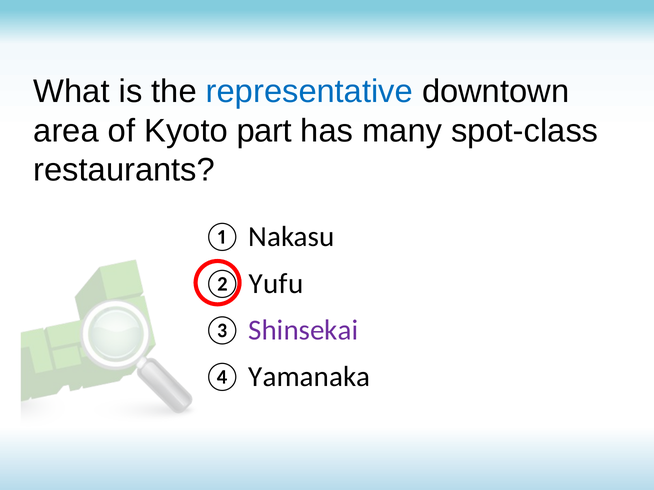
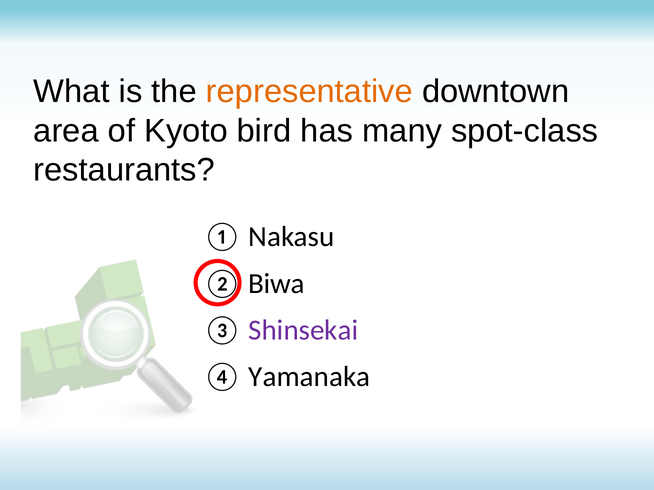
representative colour: blue -> orange (309, 92)
part: part -> bird (264, 131)
Yufu: Yufu -> Biwa (276, 284)
